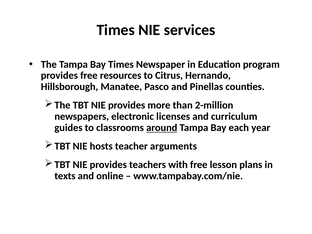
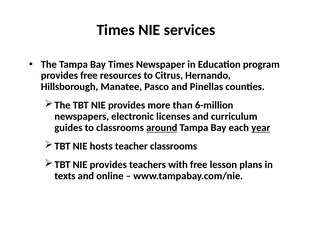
2-million: 2-million -> 6-million (214, 105)
year underline: none -> present (261, 128)
teacher arguments: arguments -> classrooms (174, 146)
